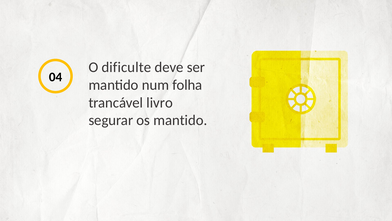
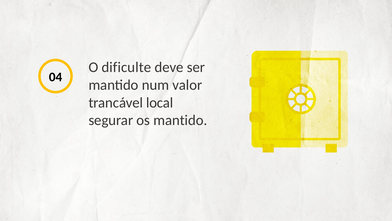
folha: folha -> valor (187, 85)
livro: livro -> local (160, 102)
